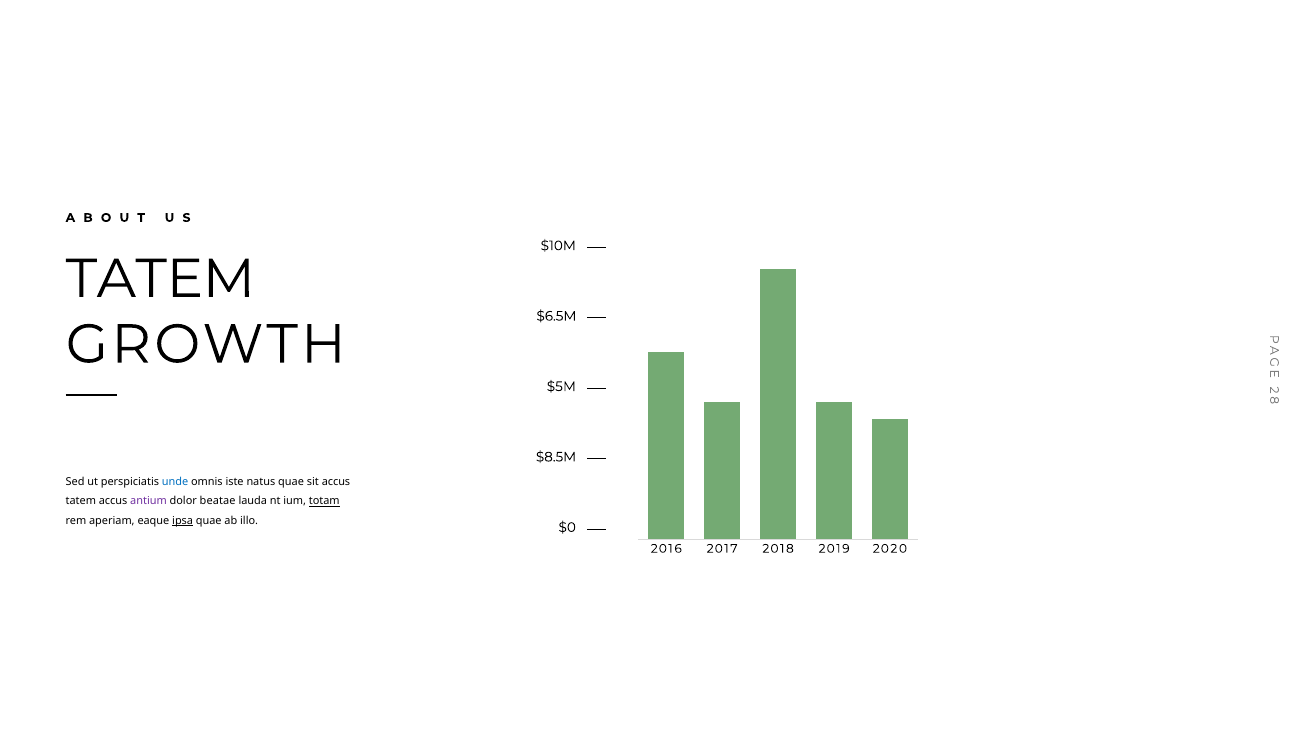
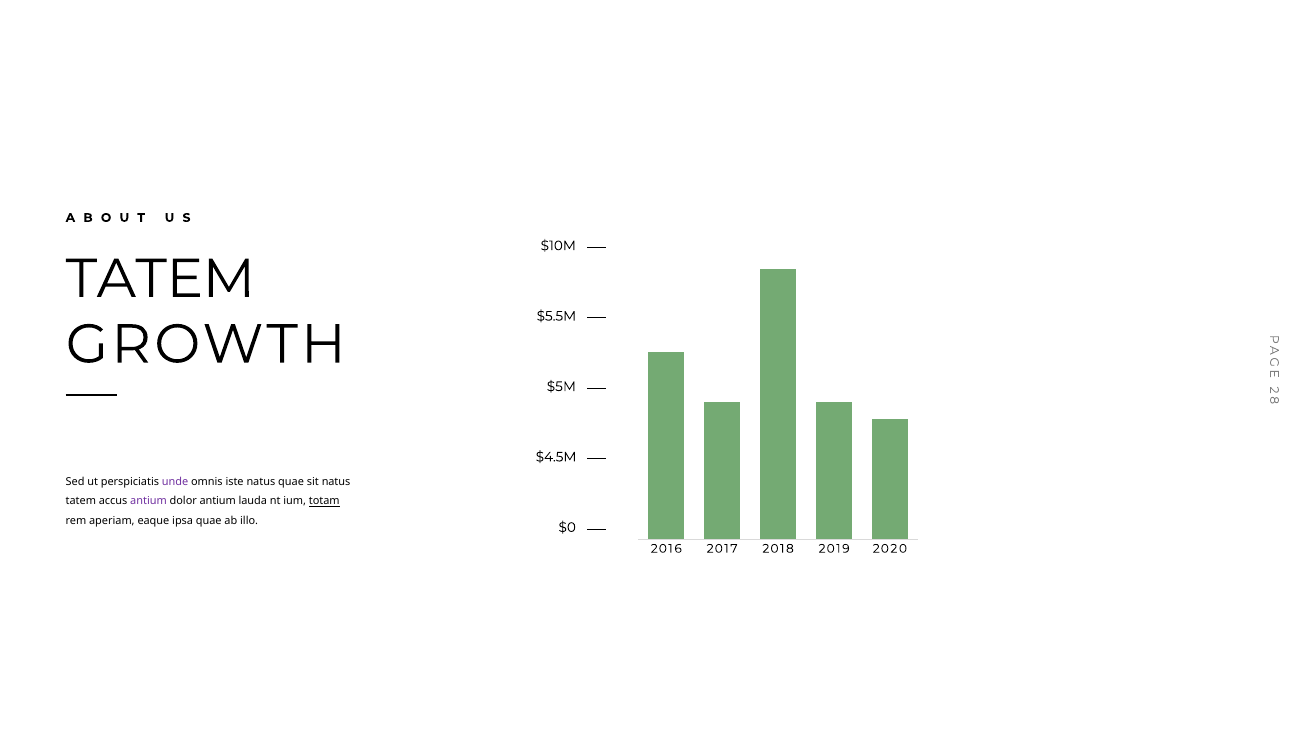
$6.5M: $6.5M -> $5.5M (556, 316)
$8.5M: $8.5M -> $4.5M (556, 457)
unde colour: blue -> purple (175, 482)
sit accus: accus -> natus (336, 482)
dolor beatae: beatae -> antium (218, 501)
ipsa underline: present -> none (183, 521)
